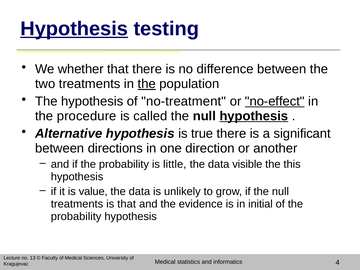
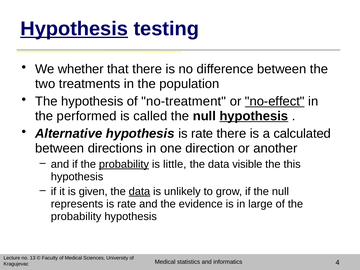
the underline: present -> none (147, 84)
procedure: procedure -> performed (87, 116)
hypothesis is true: true -> rate (202, 134)
significant: significant -> calculated (302, 134)
probability underline: none -> present (124, 164)
value: value -> given (93, 191)
data underline: none -> present (139, 191)
treatments: treatments -> represents (77, 204)
that: that -> rate (127, 204)
initial: initial -> large (260, 204)
